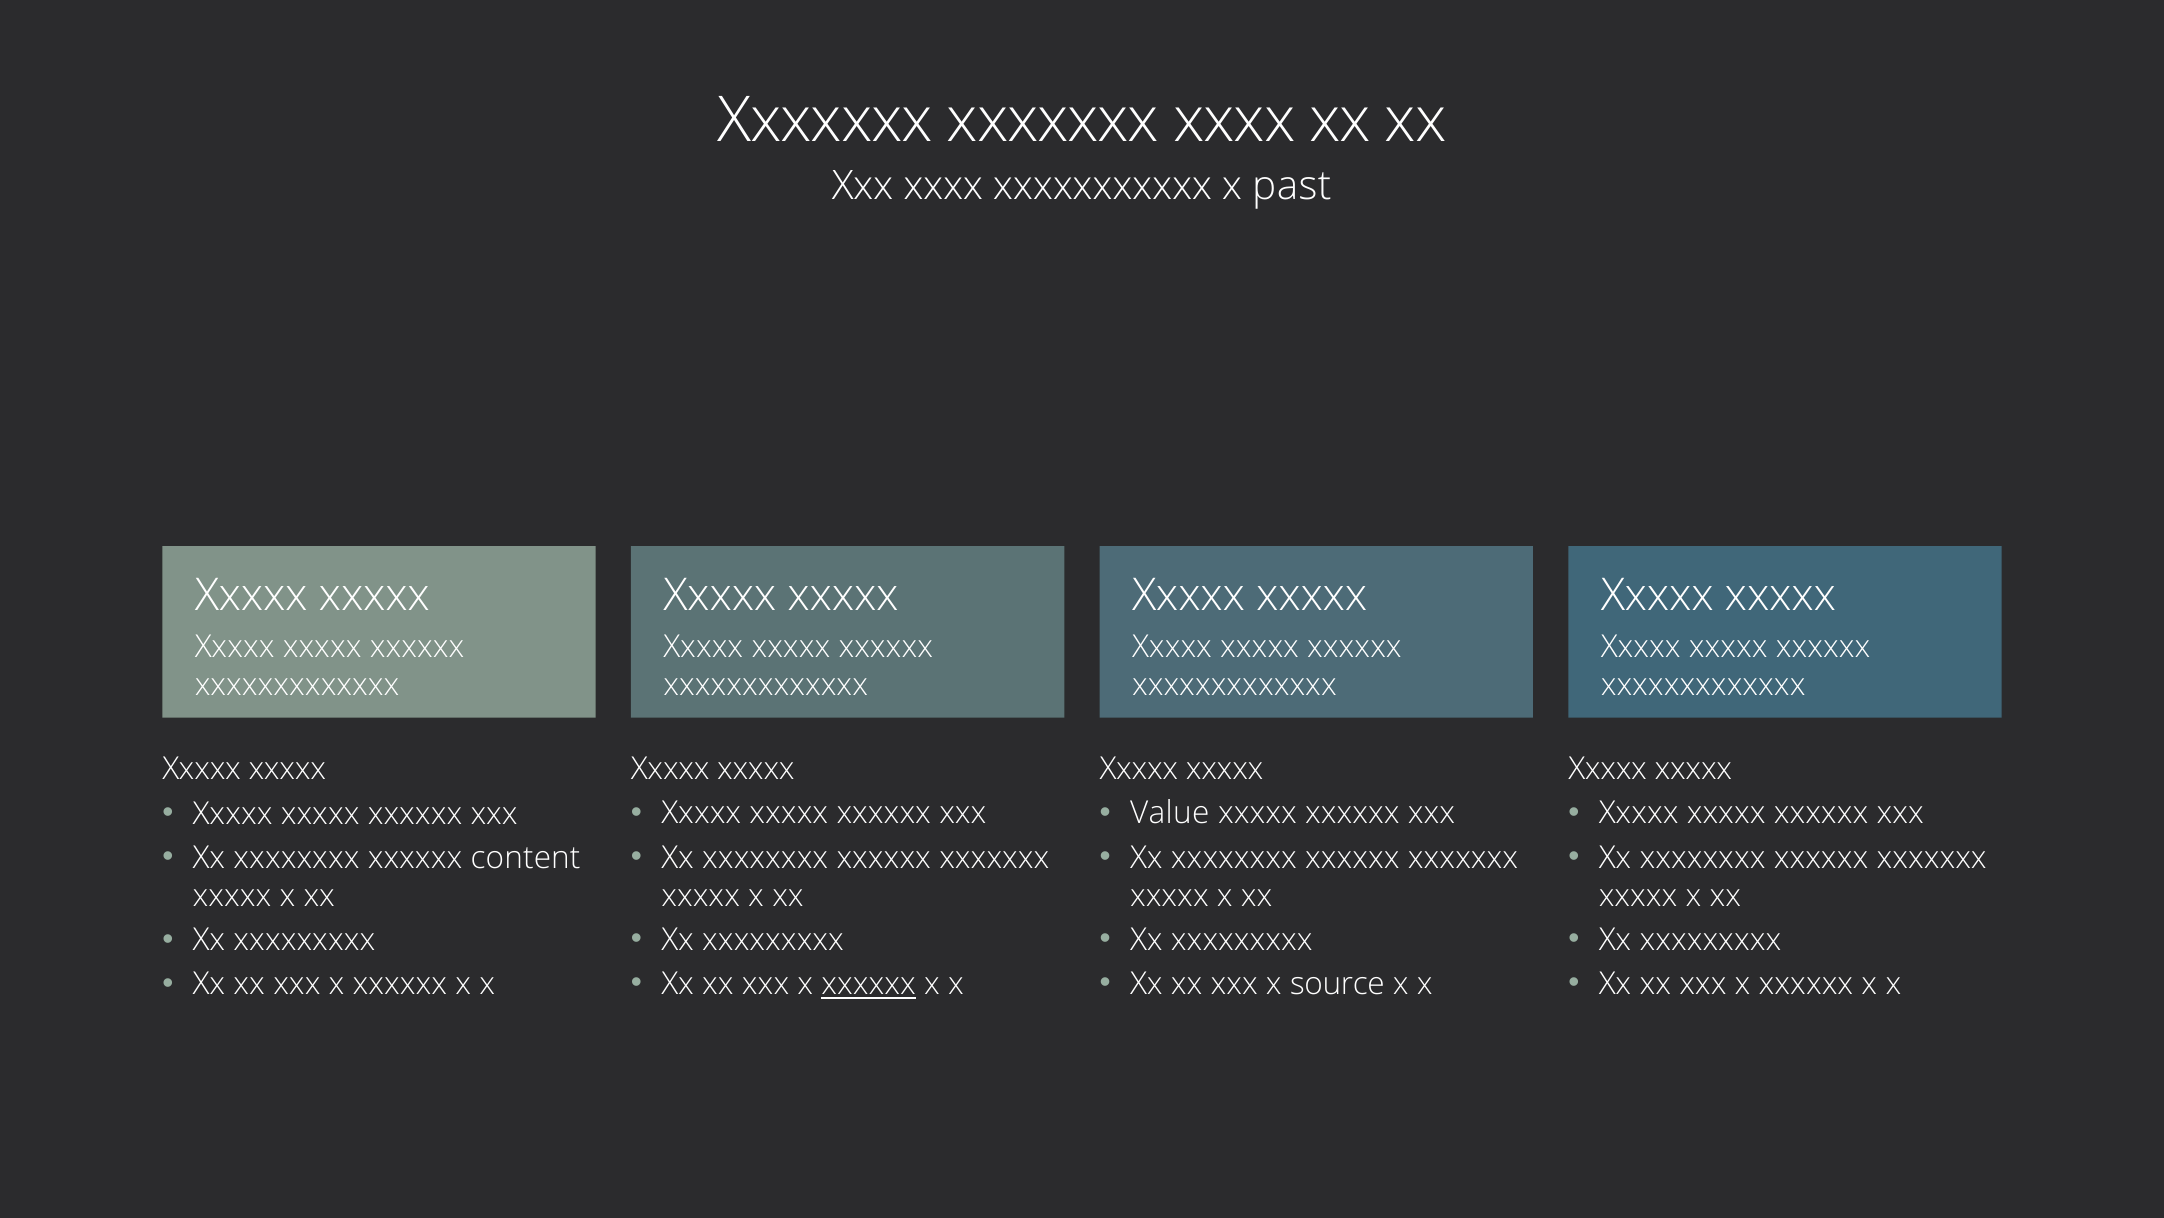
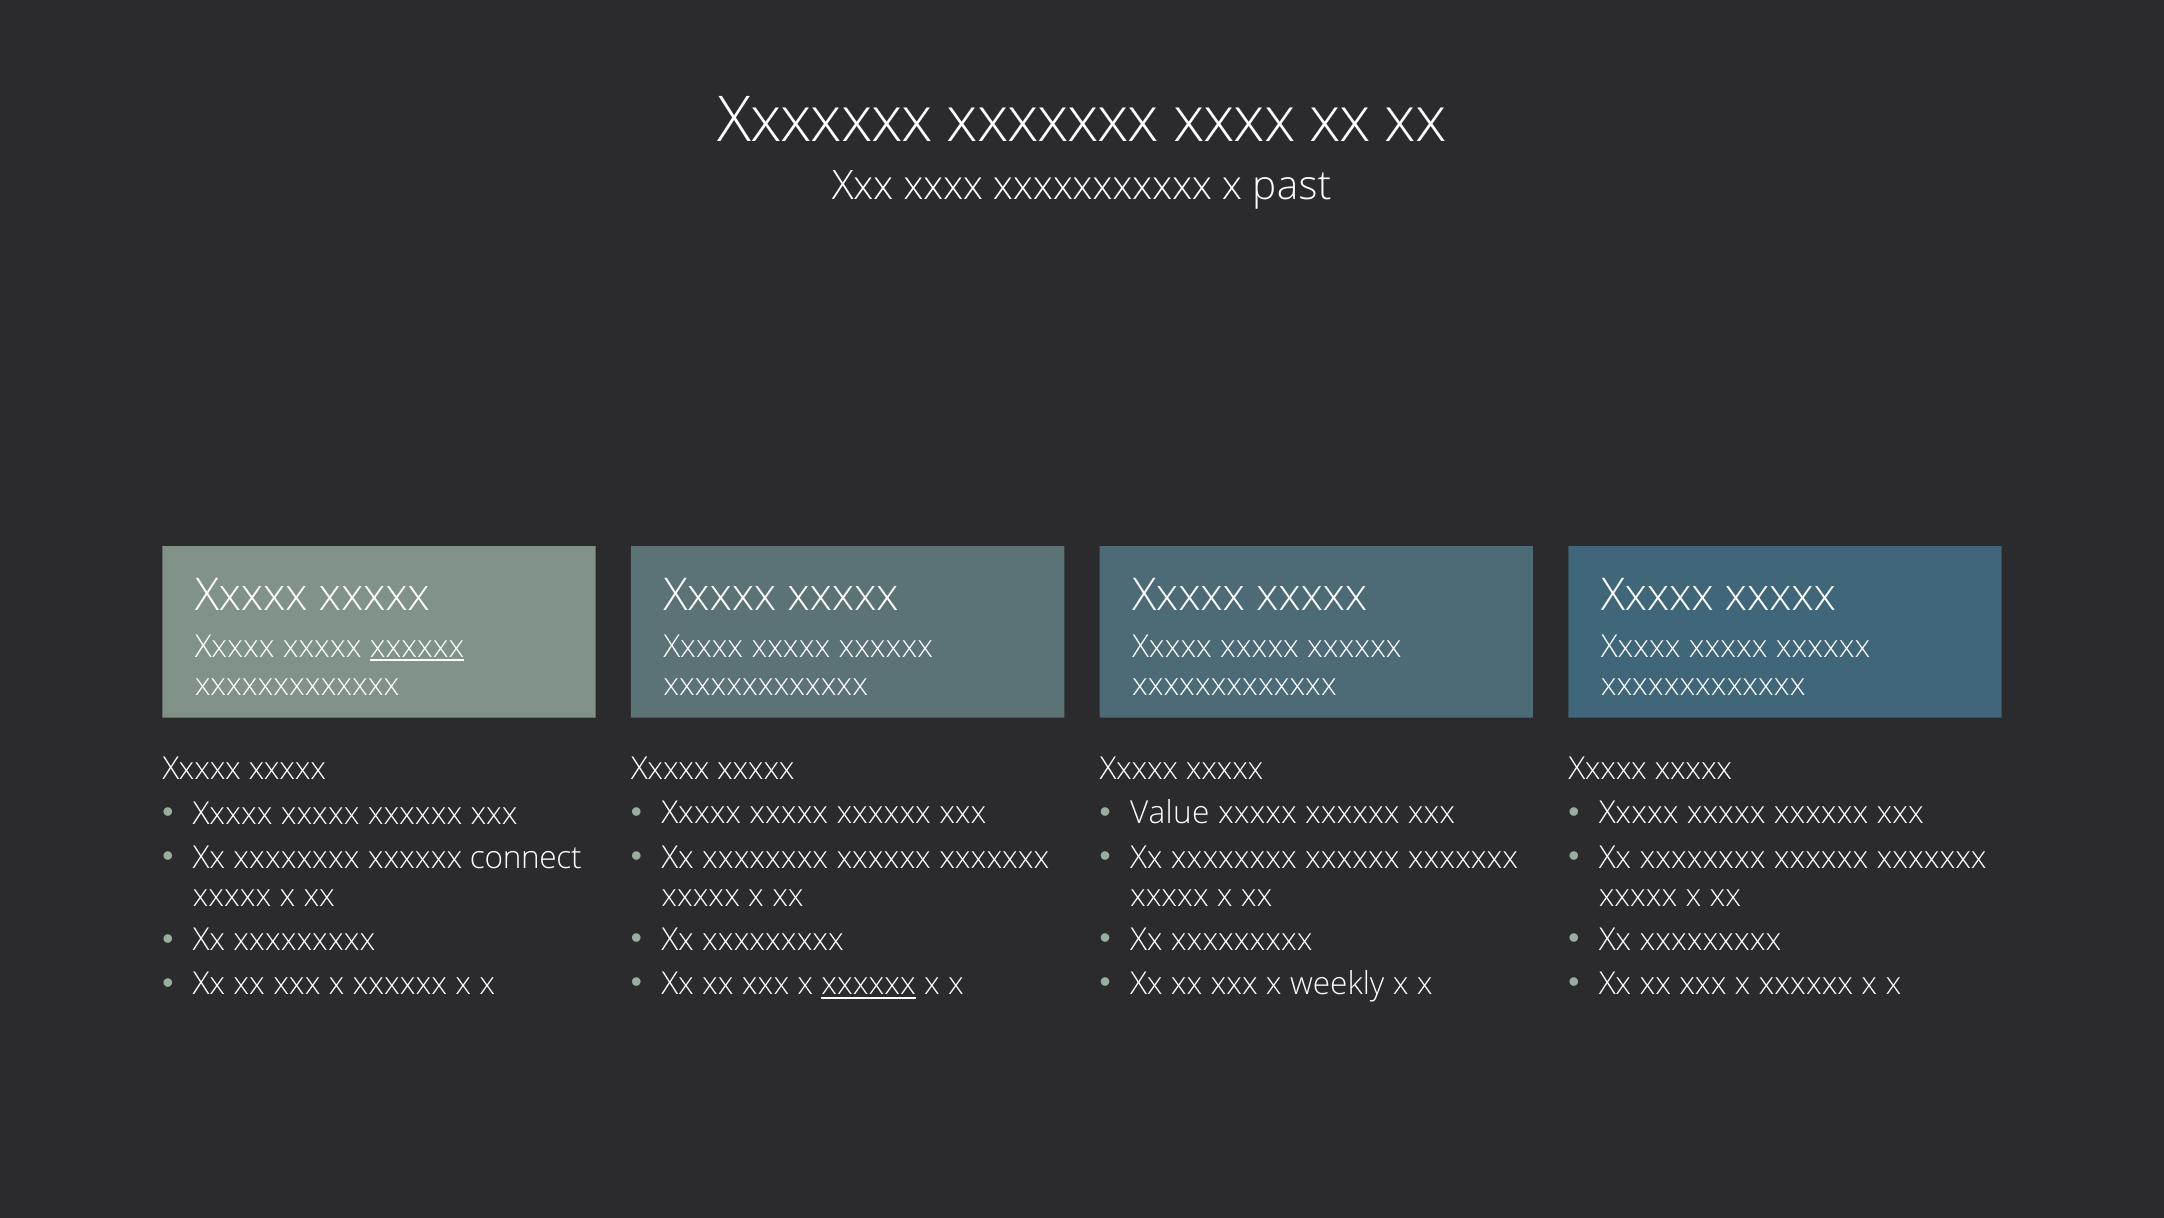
xxxxxx underline: none -> present (417, 646)
content: content -> connect (526, 857)
source: source -> weekly (1337, 984)
